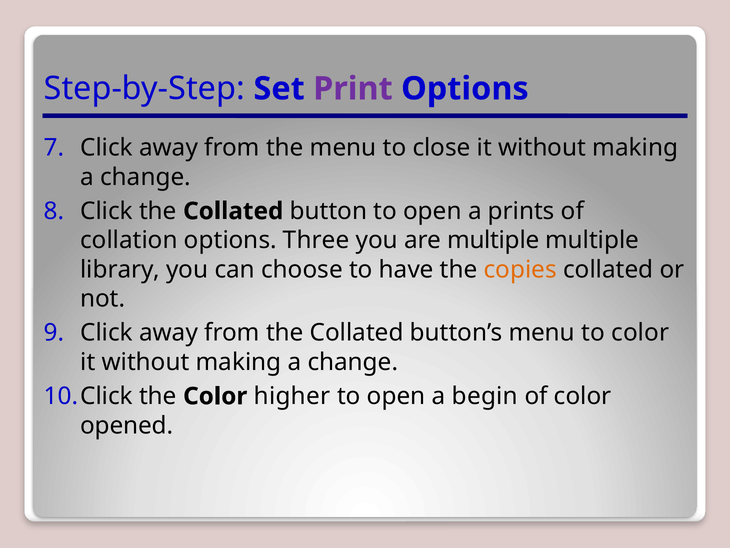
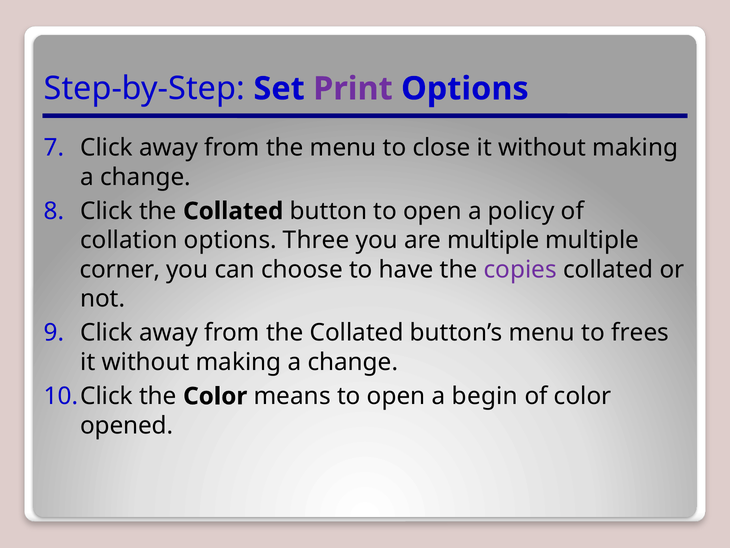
prints: prints -> policy (521, 211)
library: library -> corner (120, 269)
copies colour: orange -> purple (520, 269)
to color: color -> frees (640, 333)
higher: higher -> means (292, 396)
